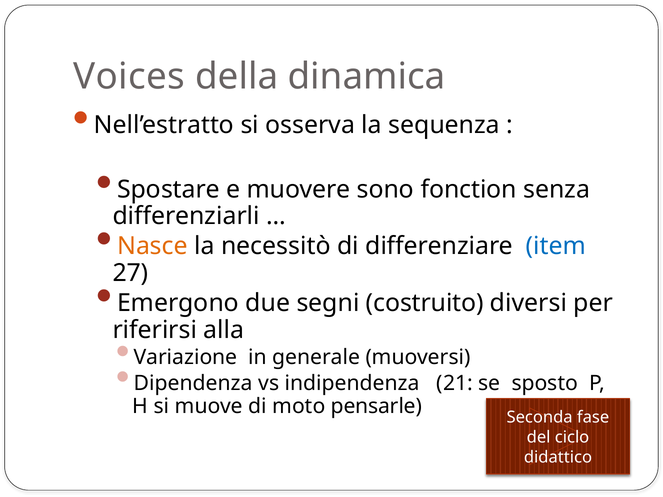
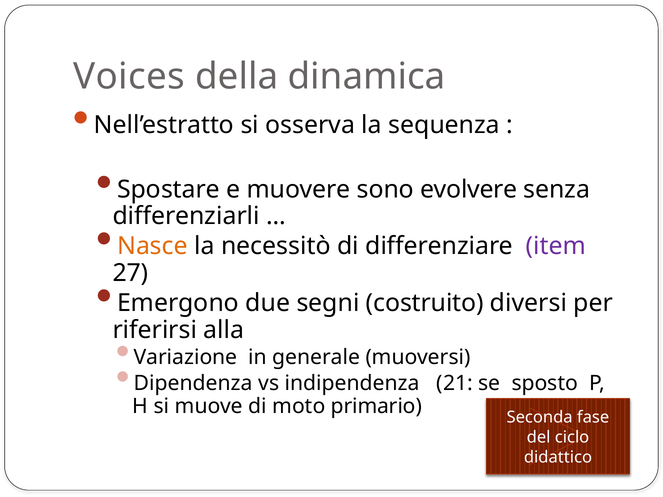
fonction: fonction -> evolvere (469, 190)
item colour: blue -> purple (556, 246)
pensarle: pensarle -> primario (376, 406)
